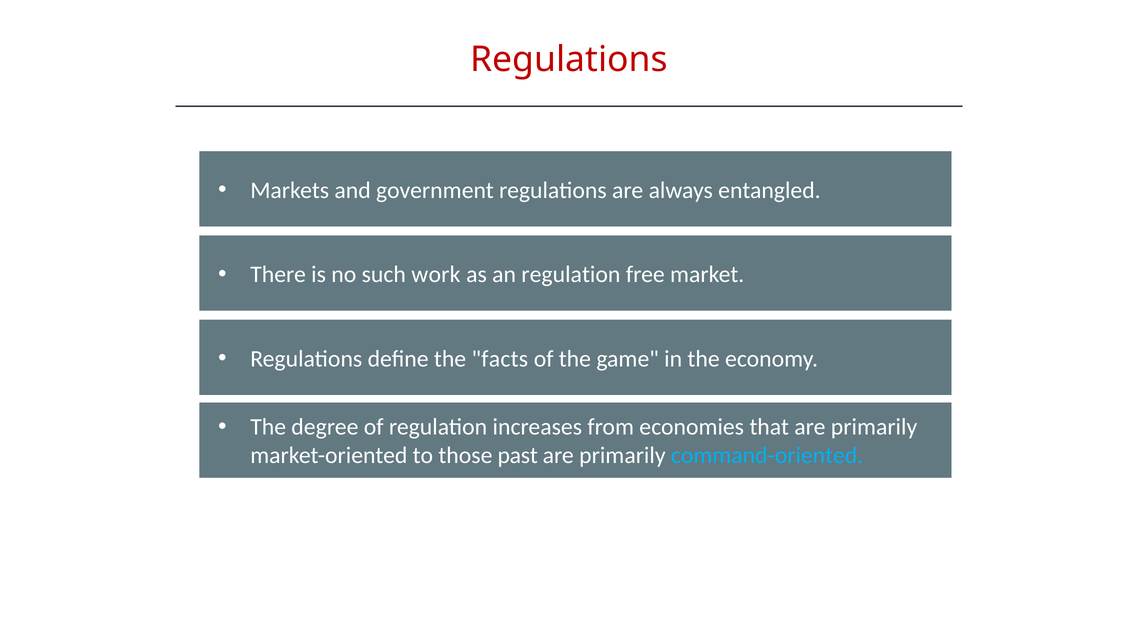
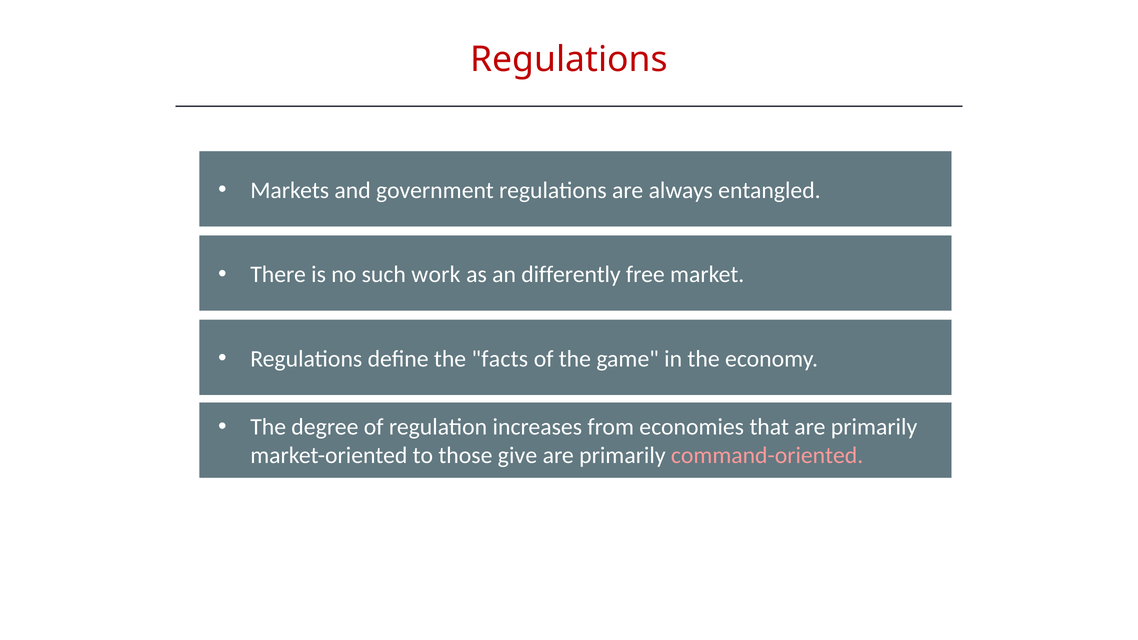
an regulation: regulation -> differently (571, 275)
past: past -> give (517, 456)
command-oriented colour: light blue -> pink (767, 456)
